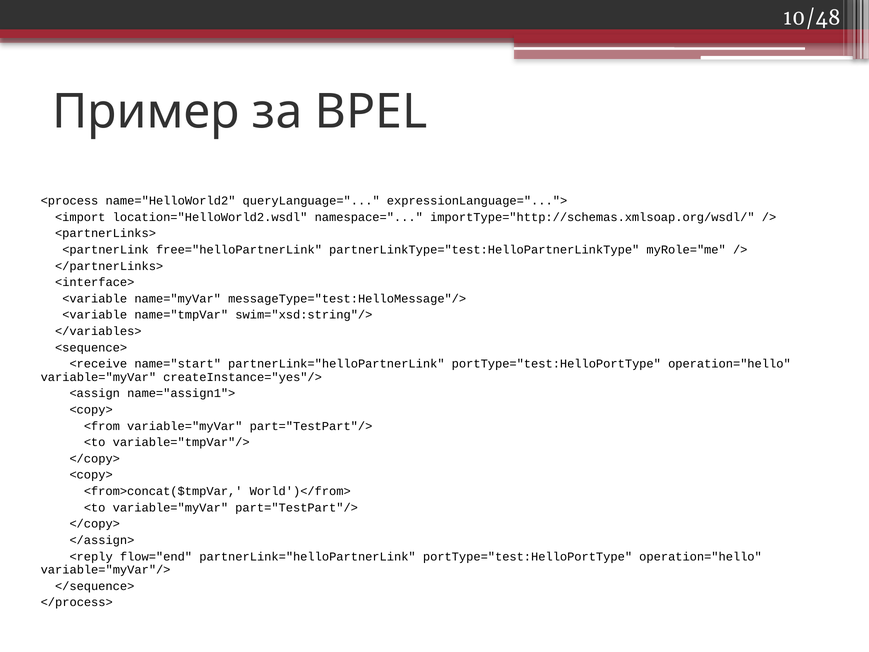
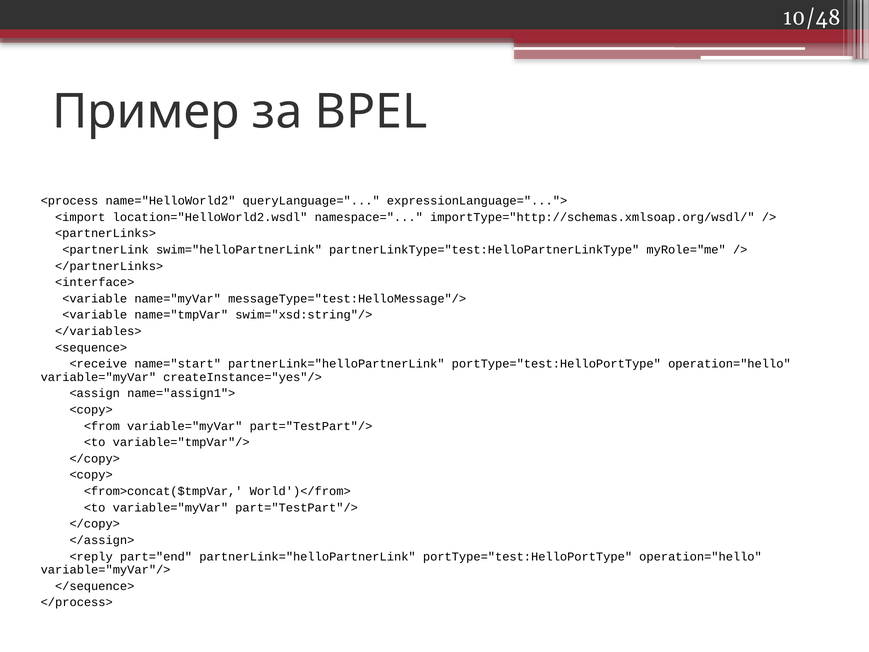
free="helloPartnerLink: free="helloPartnerLink -> swim="helloPartnerLink (239, 250)
flow="end: flow="end -> part="end (156, 556)
